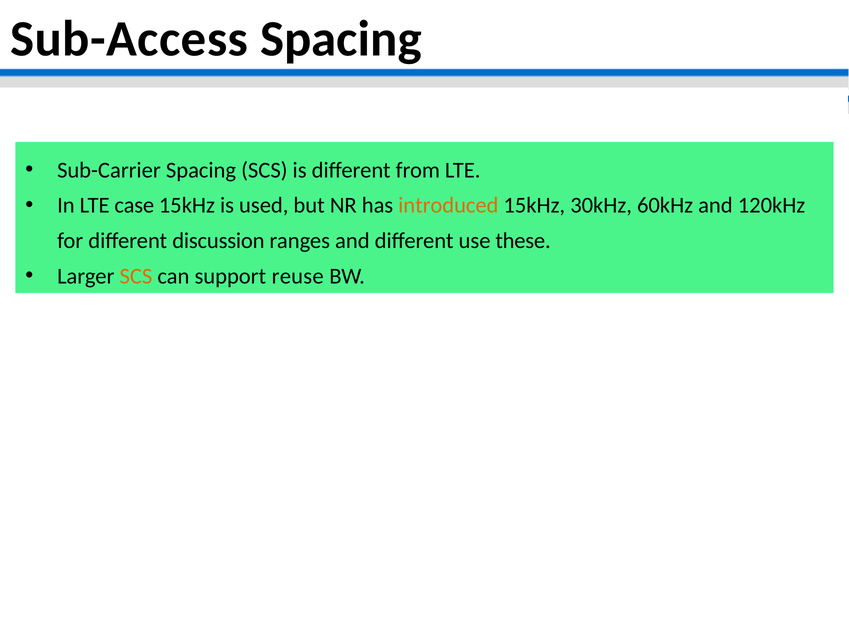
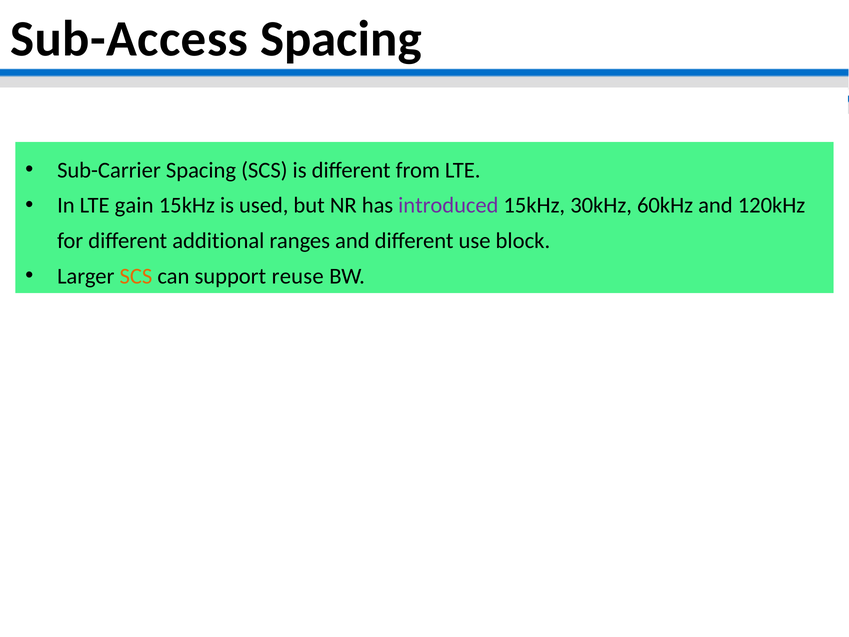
case: case -> gain (134, 205)
introduced colour: orange -> purple (448, 205)
discussion: discussion -> additional (218, 241)
these: these -> block (523, 241)
